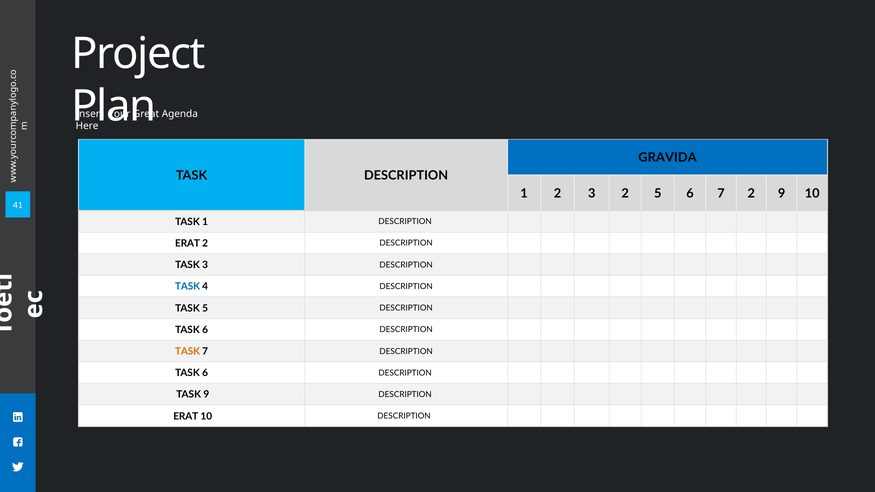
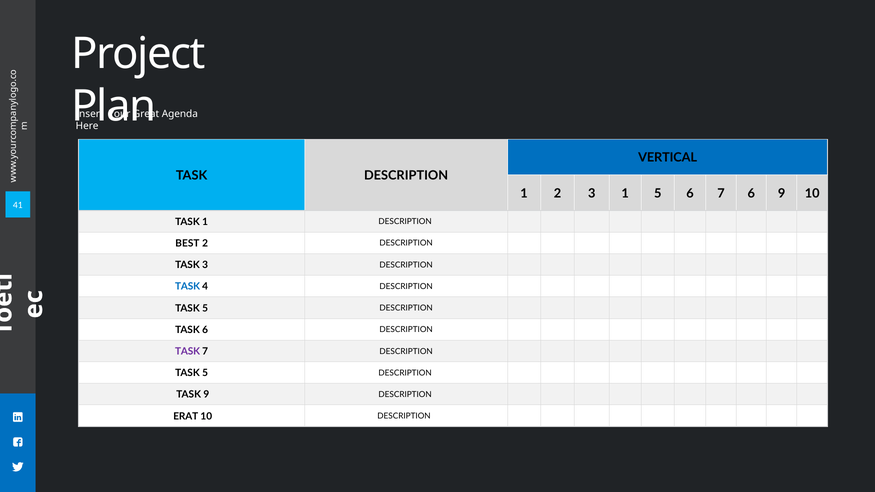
GRAVIDA: GRAVIDA -> VERTICAL (668, 158)
3 2: 2 -> 1 (625, 193)
7 2: 2 -> 6 (751, 193)
ERAT: ERAT -> BEST (187, 243)
TASK colour: orange -> purple (188, 352)
6: 6 -> 5 (205, 373)
